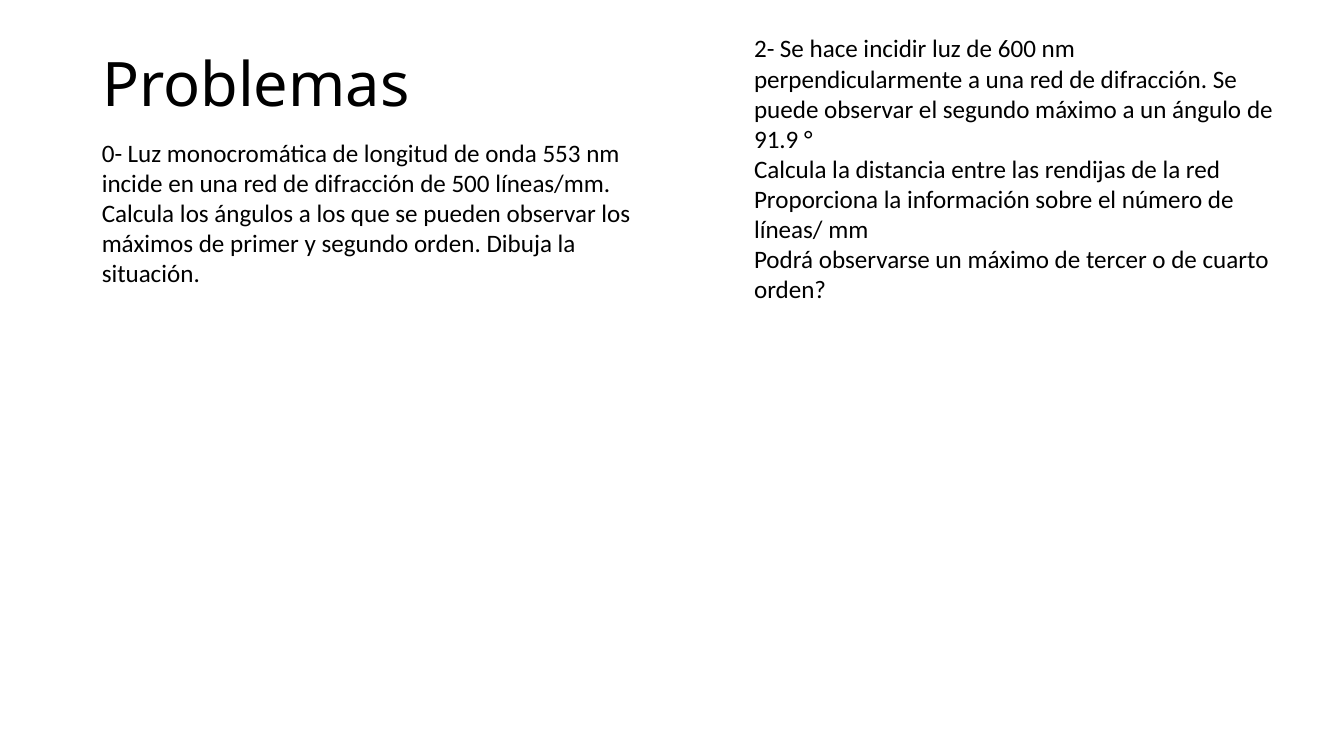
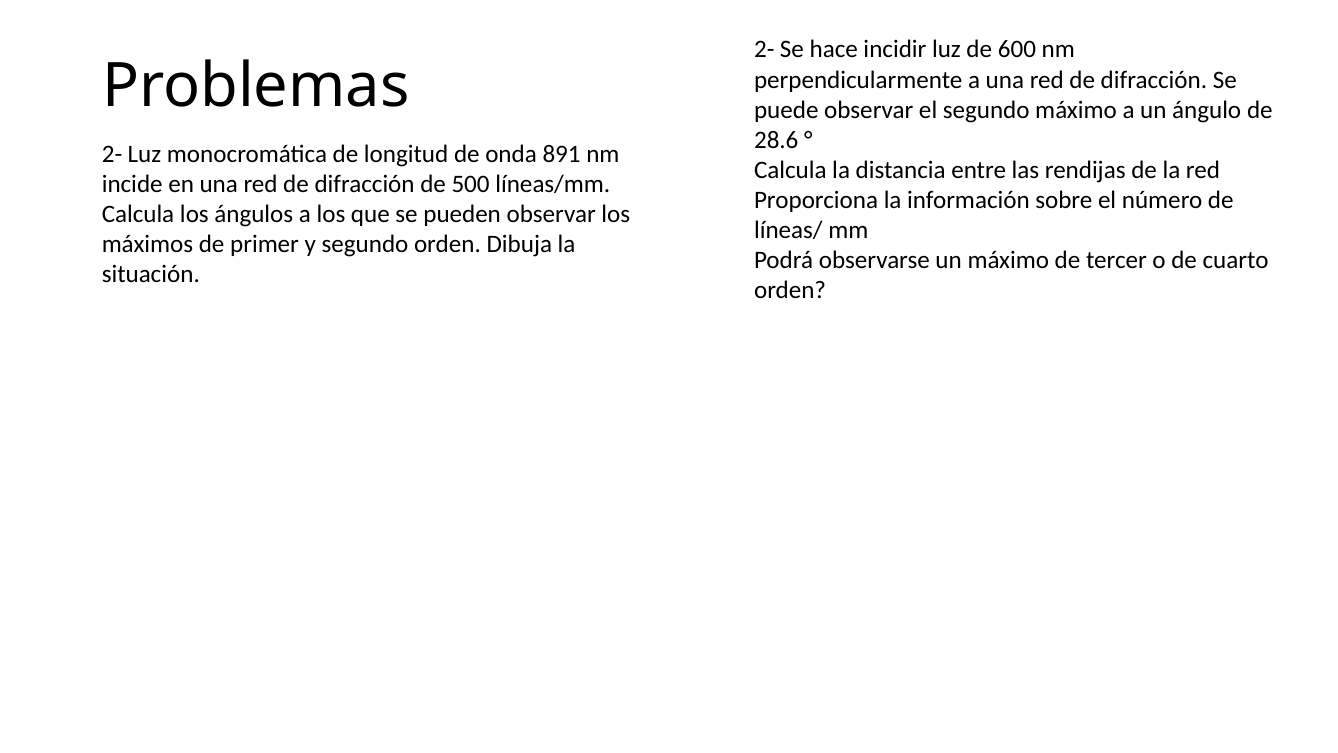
91.9: 91.9 -> 28.6 (776, 140)
0-: 0- -> 2- (112, 154)
553: 553 -> 891 (562, 154)
